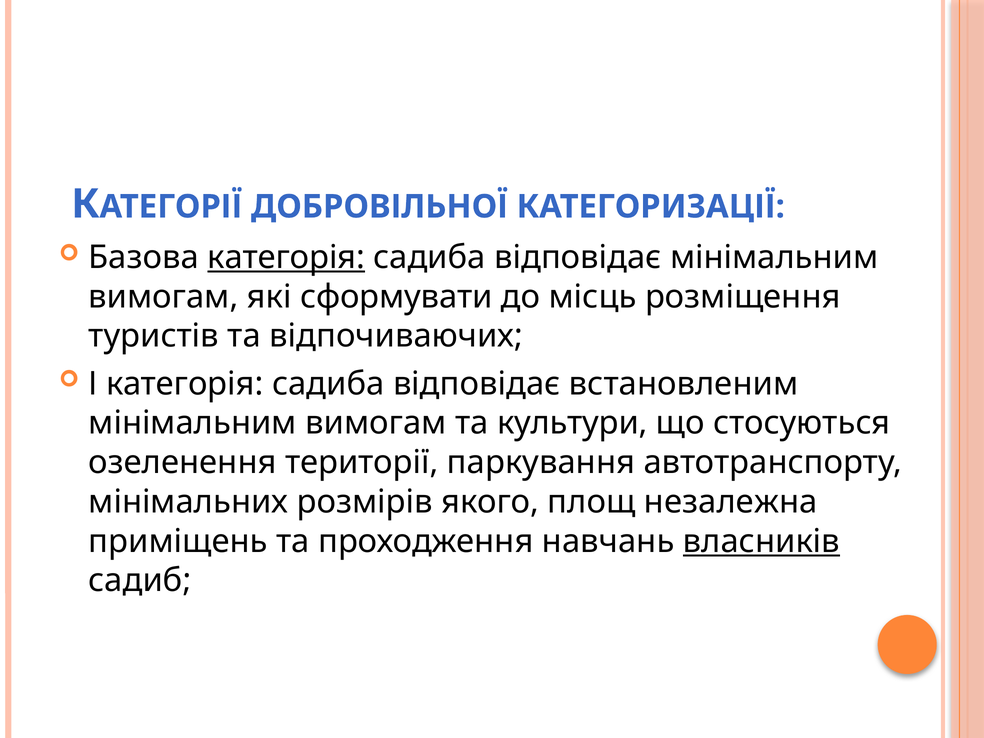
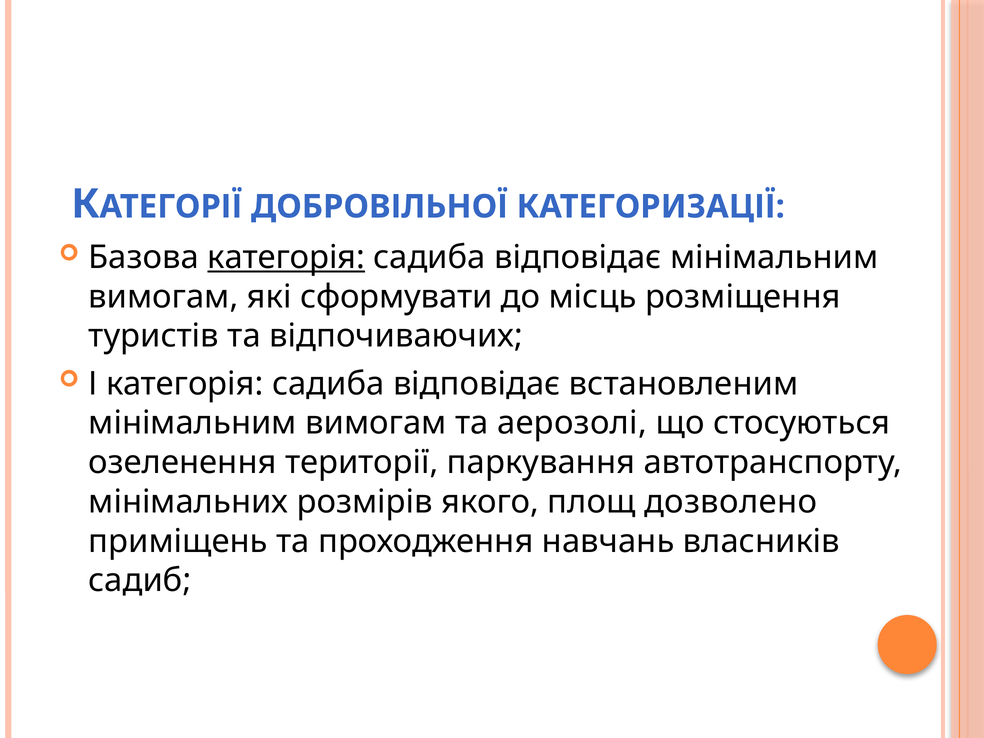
культури: культури -> аерозолі (572, 423)
незалежна: незалежна -> дозволено (731, 502)
власників underline: present -> none (761, 541)
